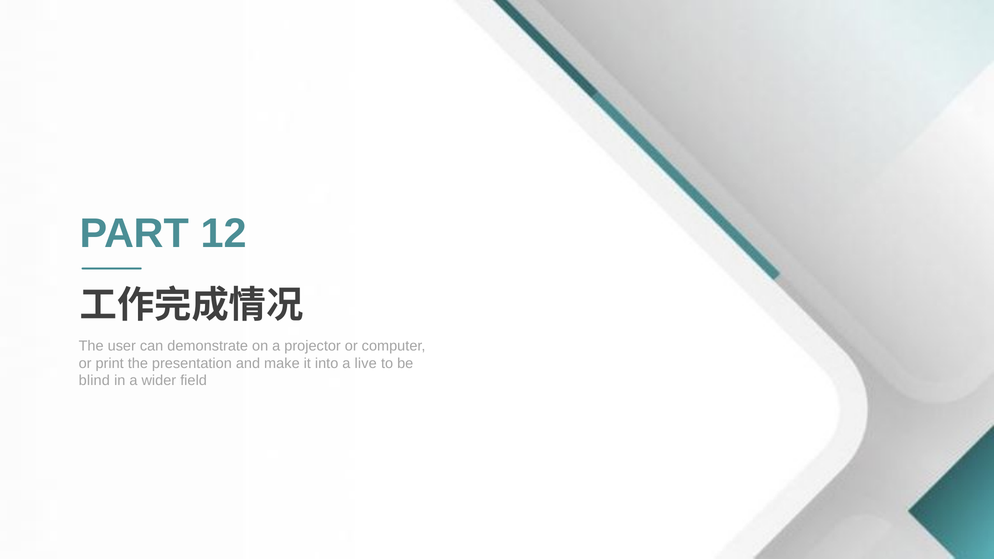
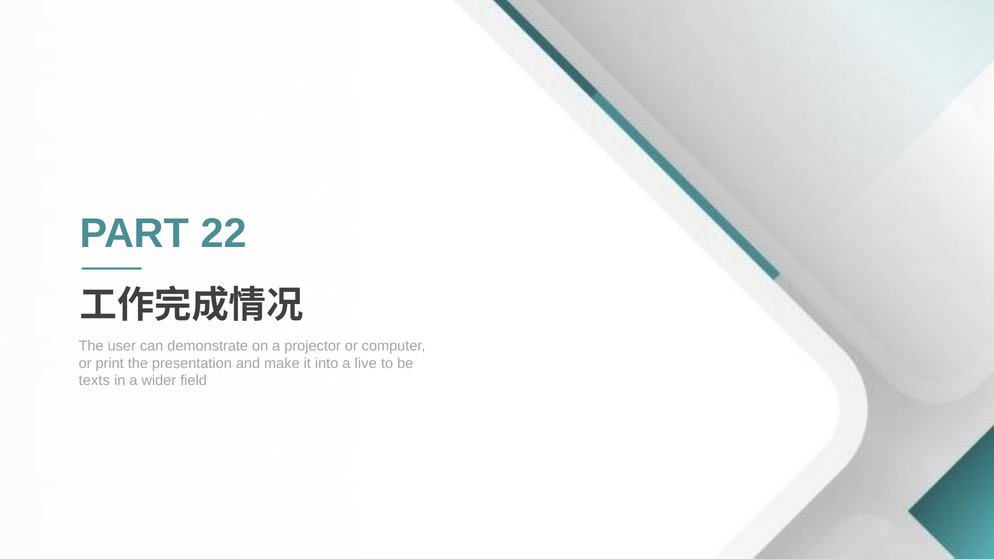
12: 12 -> 22 (224, 234)
blind: blind -> texts (94, 381)
